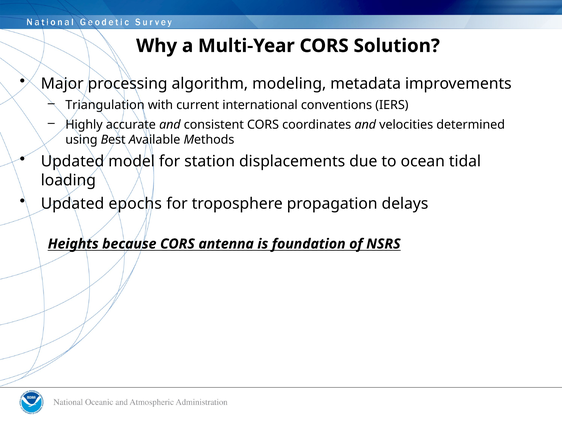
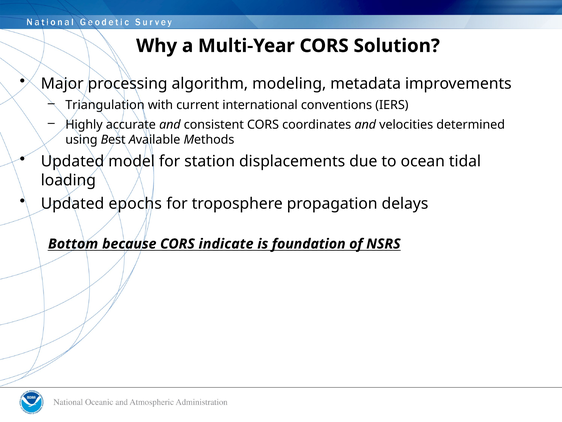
Heights: Heights -> Bottom (73, 244)
antenna: antenna -> indicate (226, 244)
